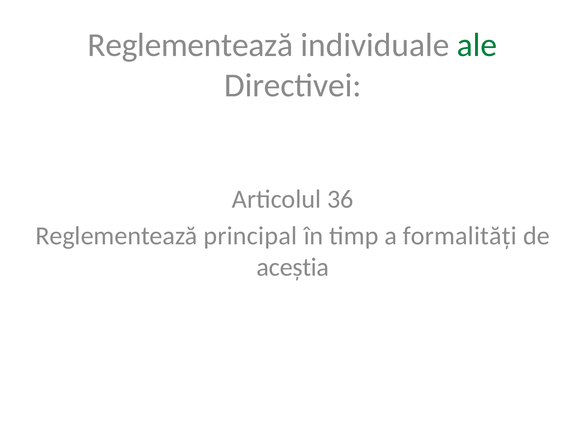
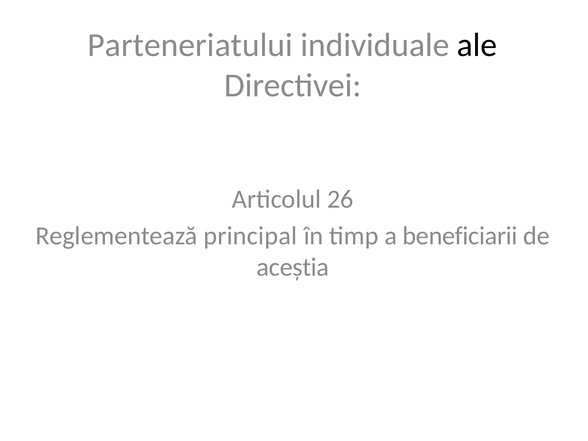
Reglementează: Reglementează -> Parteneriatului (190, 45)
ale colour: green -> black (477, 45)
36: 36 -> 26 (340, 199)
formalități: formalități -> beneficiarii (460, 236)
